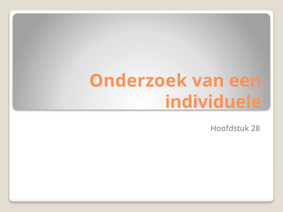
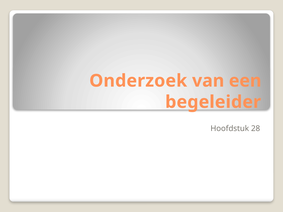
individuele: individuele -> begeleider (213, 102)
